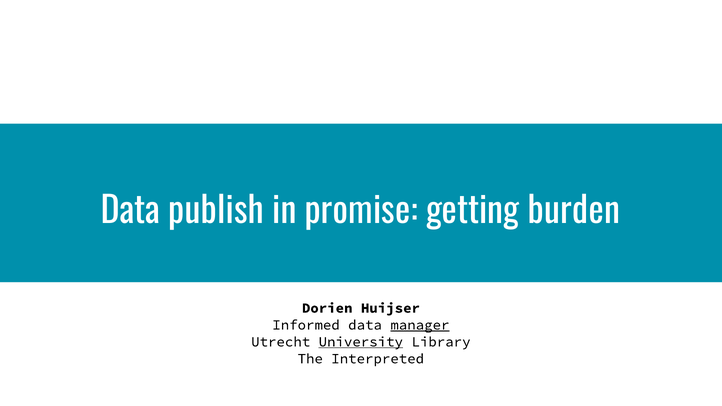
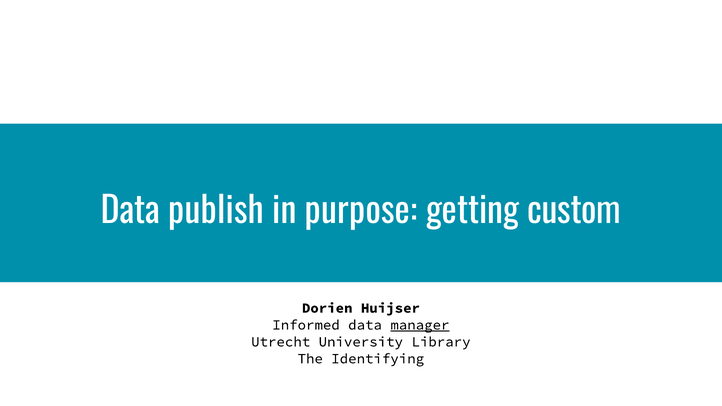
promise: promise -> purpose (361, 212)
burden: burden -> custom (574, 212)
University underline: present -> none (361, 342)
Interpreted: Interpreted -> Identifying (378, 359)
